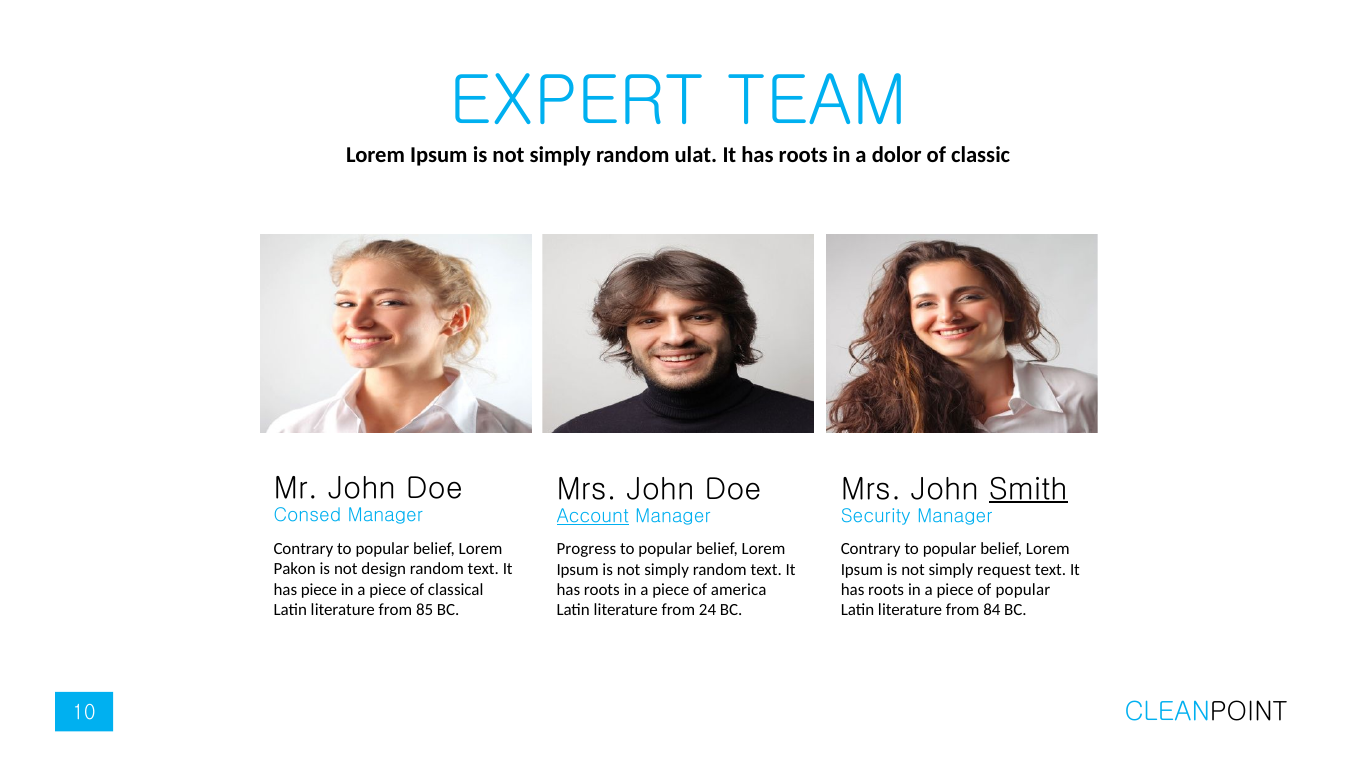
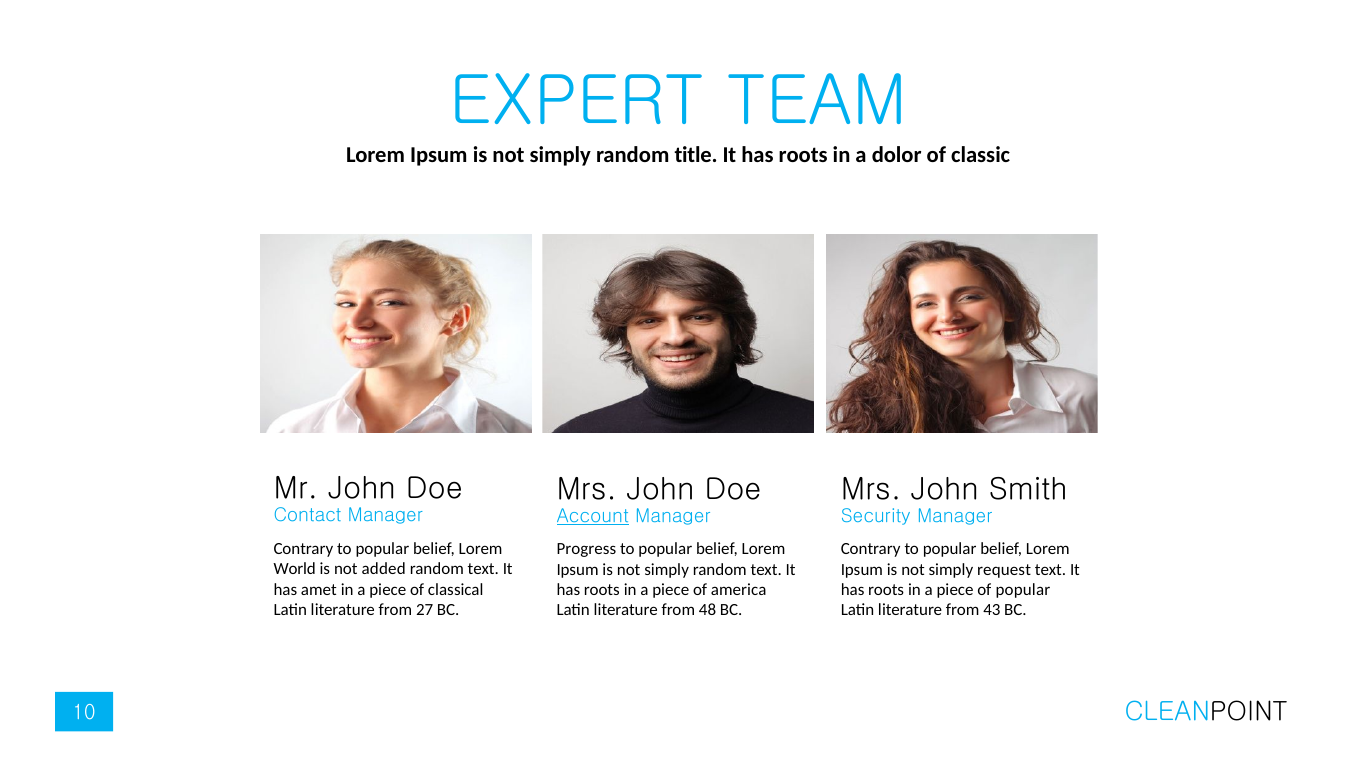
ulat: ulat -> title (696, 155)
Smith underline: present -> none (1028, 489)
Consed: Consed -> Contact (308, 515)
Pakon: Pakon -> World (295, 569)
design: design -> added (384, 569)
has piece: piece -> amet (319, 589)
85: 85 -> 27 (425, 610)
24: 24 -> 48 (708, 610)
84: 84 -> 43 (992, 610)
